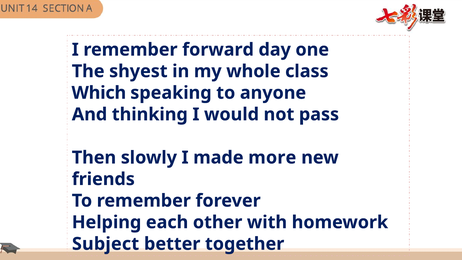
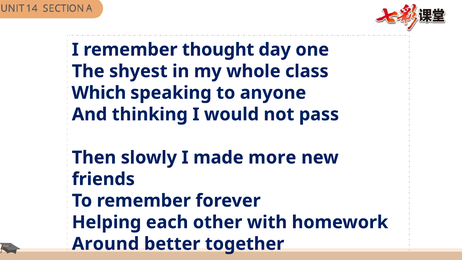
forward: forward -> thought (218, 50)
Subject: Subject -> Around (106, 244)
